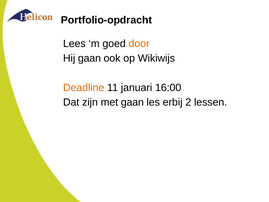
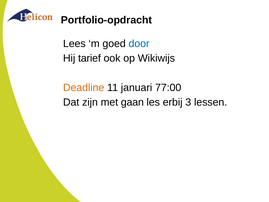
door colour: orange -> blue (139, 44)
Hij gaan: gaan -> tarief (89, 58)
16:00: 16:00 -> 77:00 (168, 88)
2: 2 -> 3 (188, 102)
